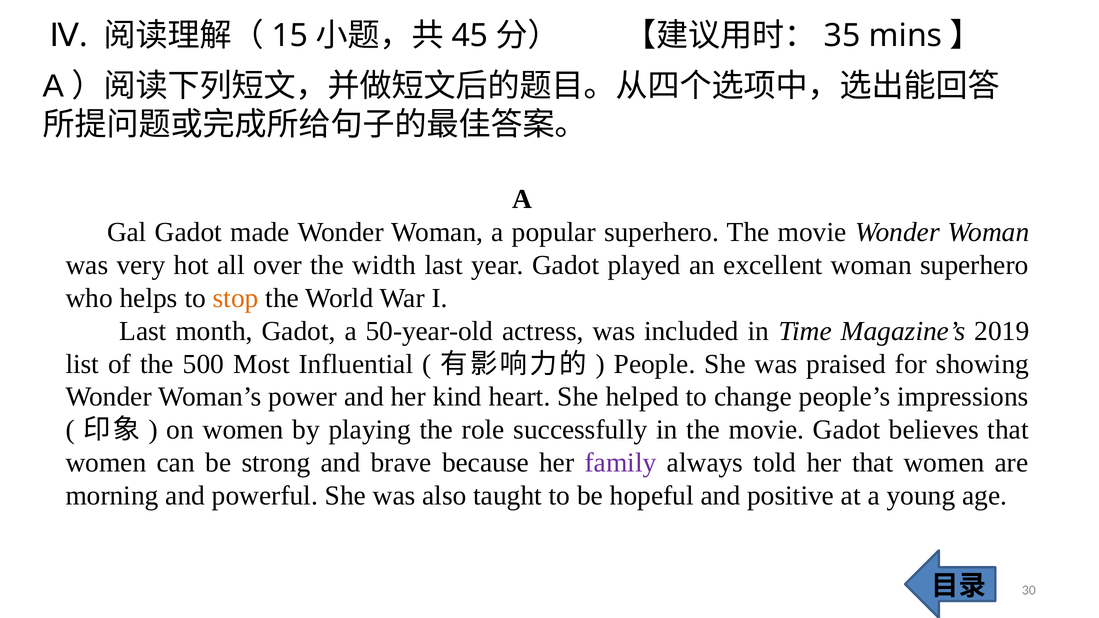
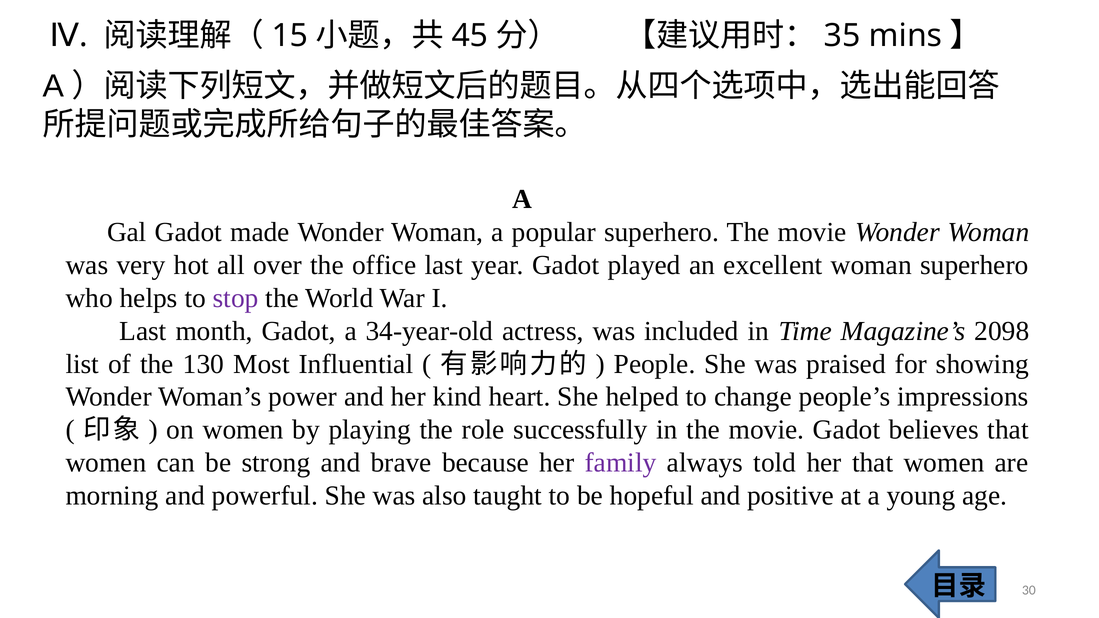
width: width -> office (384, 265)
stop colour: orange -> purple (236, 298)
50-year-old: 50-year-old -> 34-year-old (429, 331)
2019: 2019 -> 2098 (1002, 331)
500: 500 -> 130 (203, 364)
